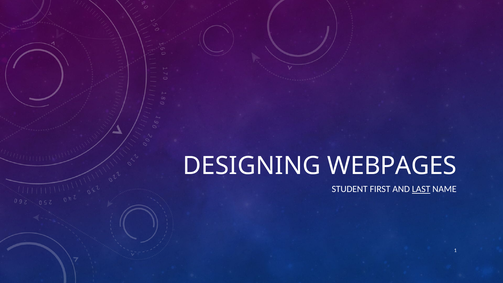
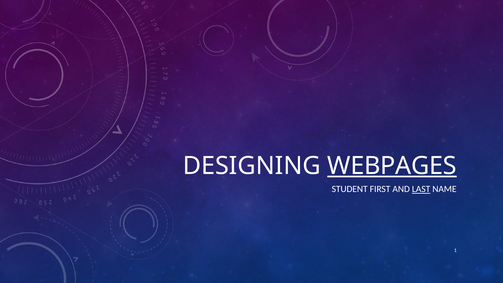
WEBPAGES underline: none -> present (392, 166)
